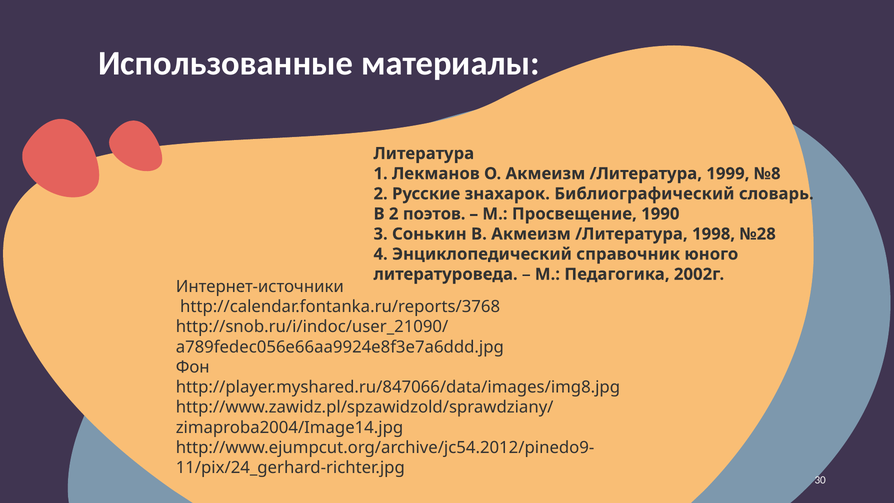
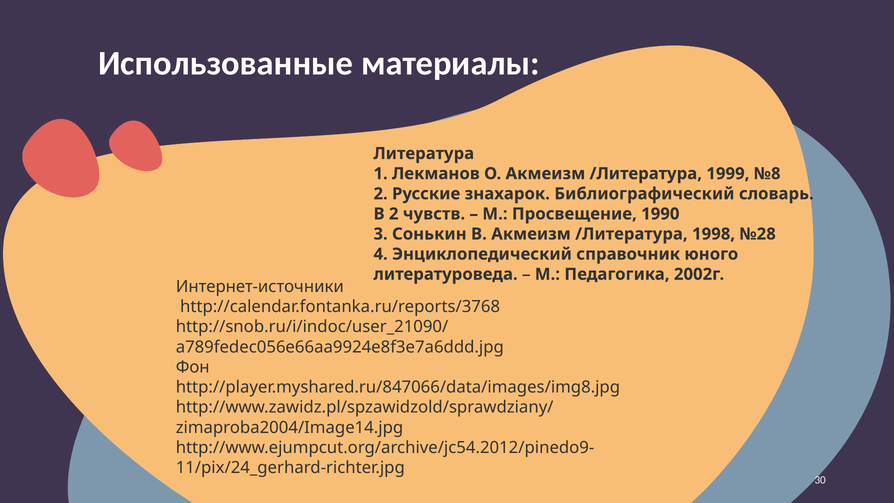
поэтов: поэтов -> чувств (434, 214)
